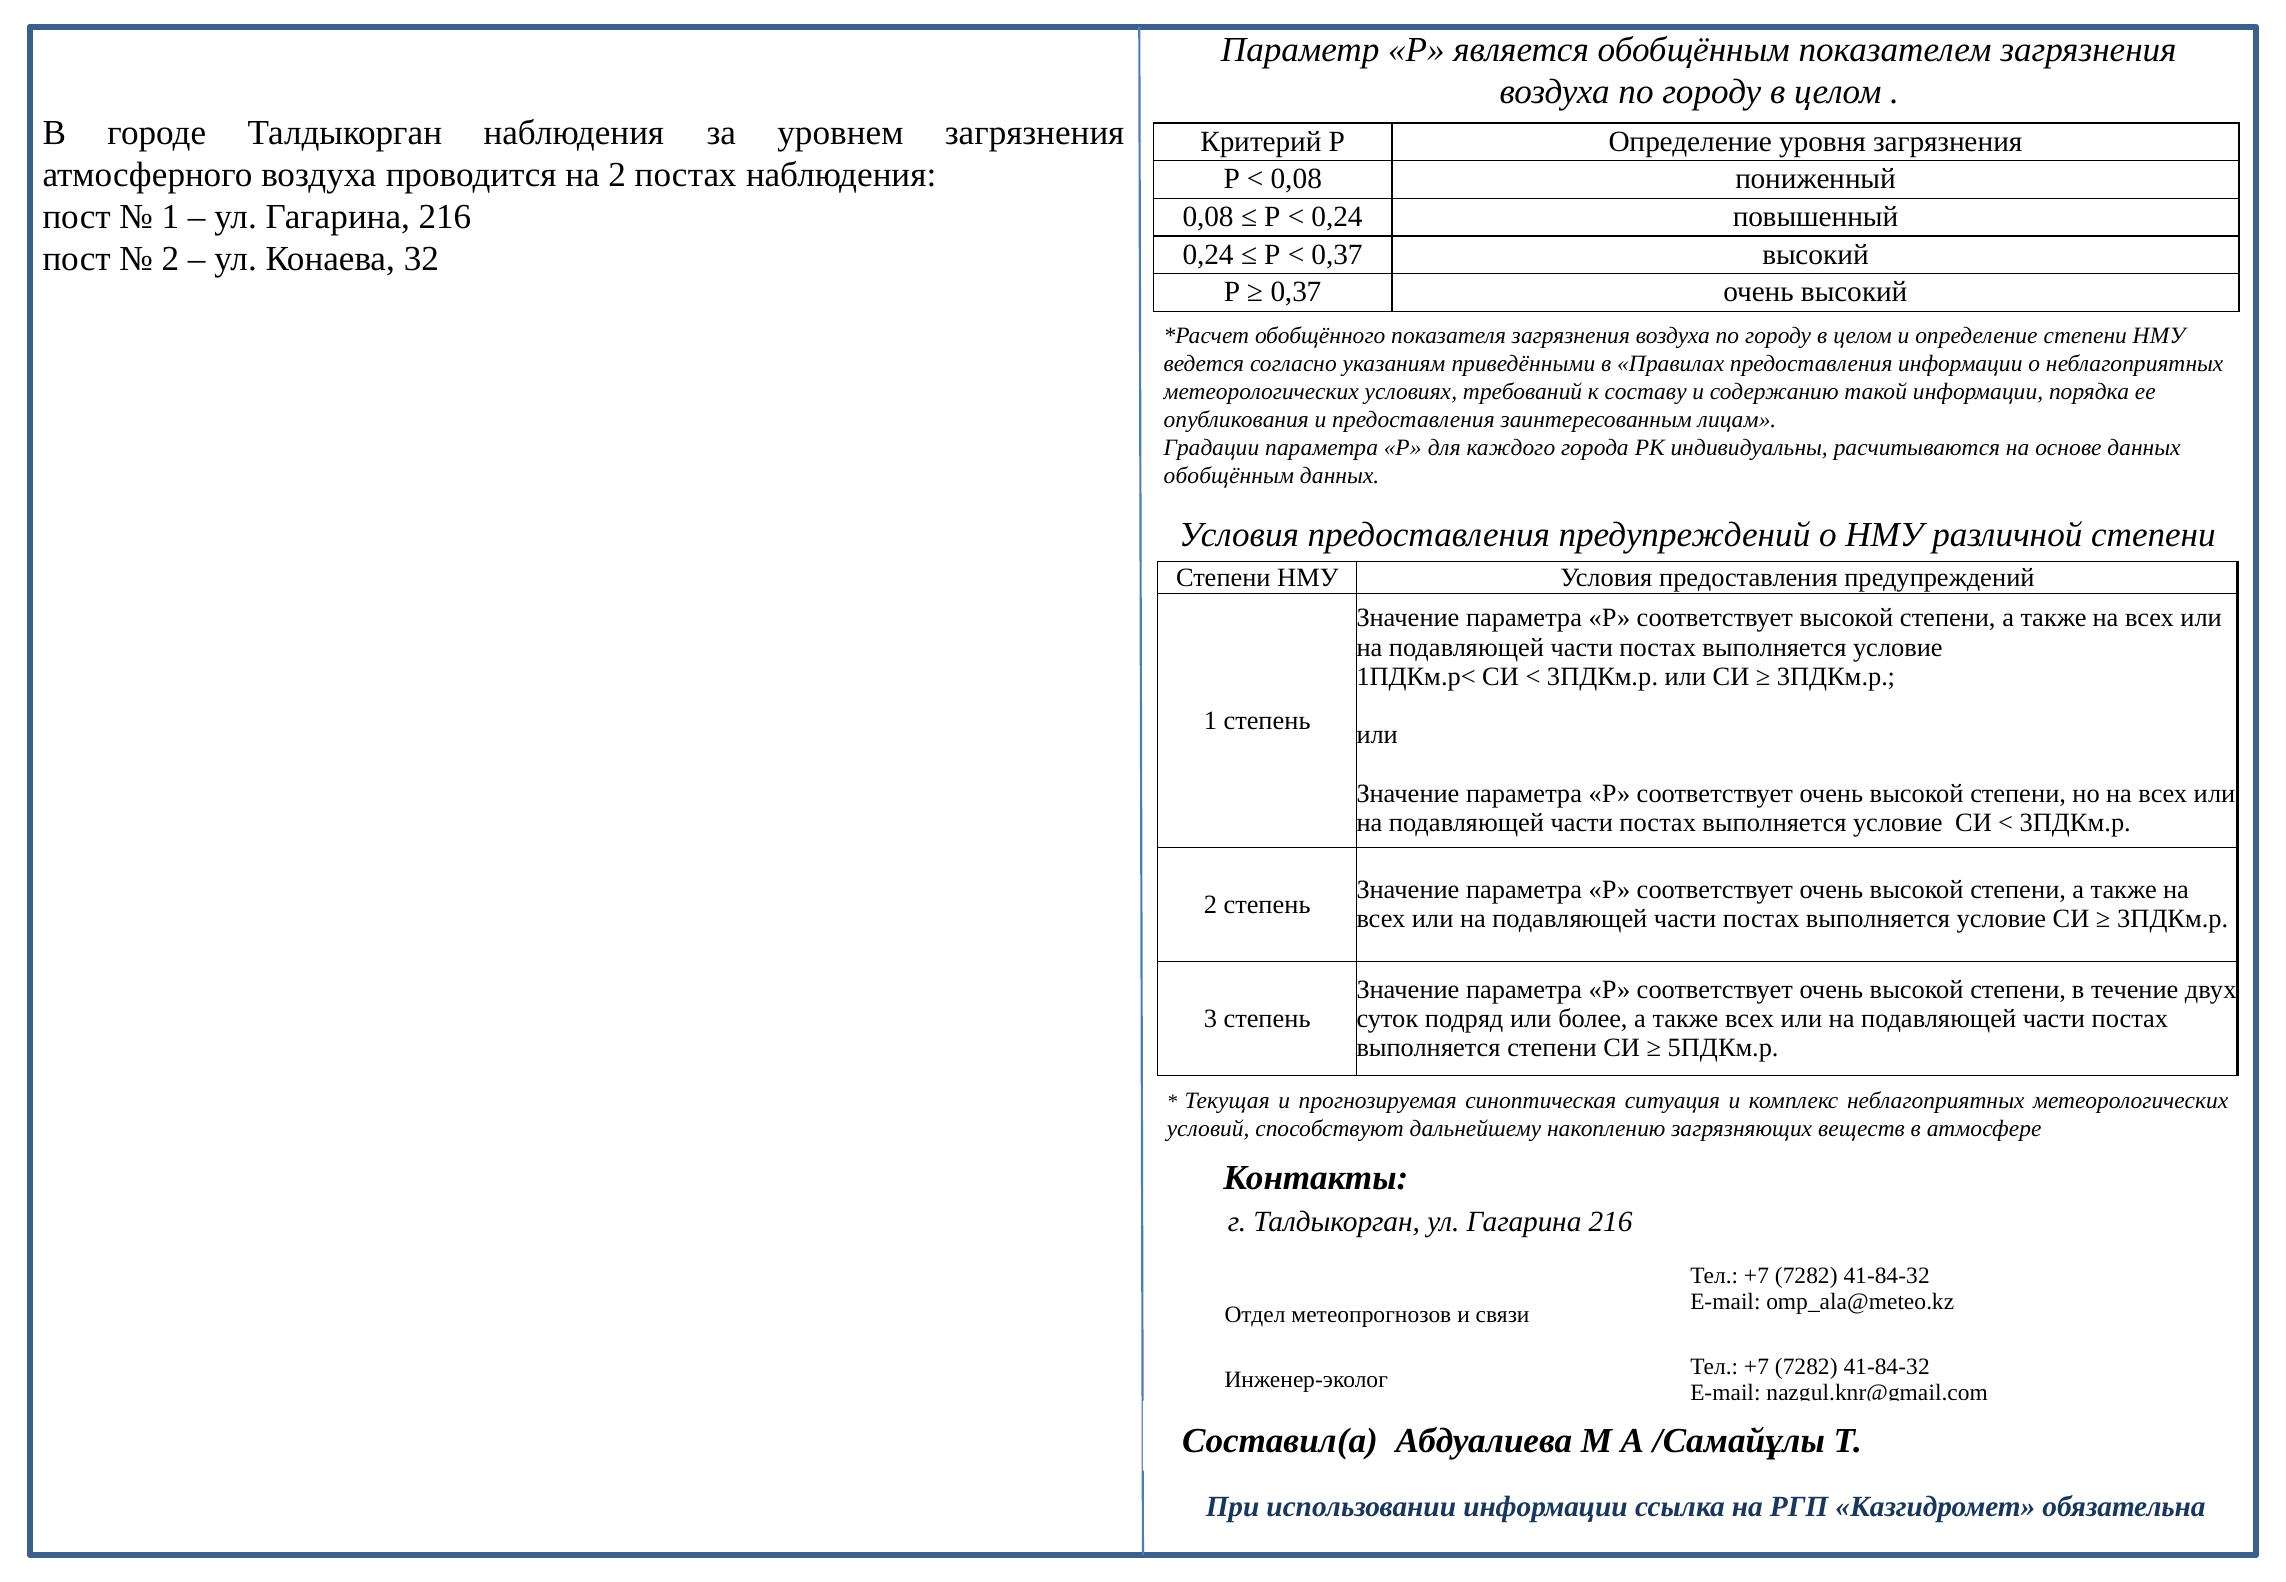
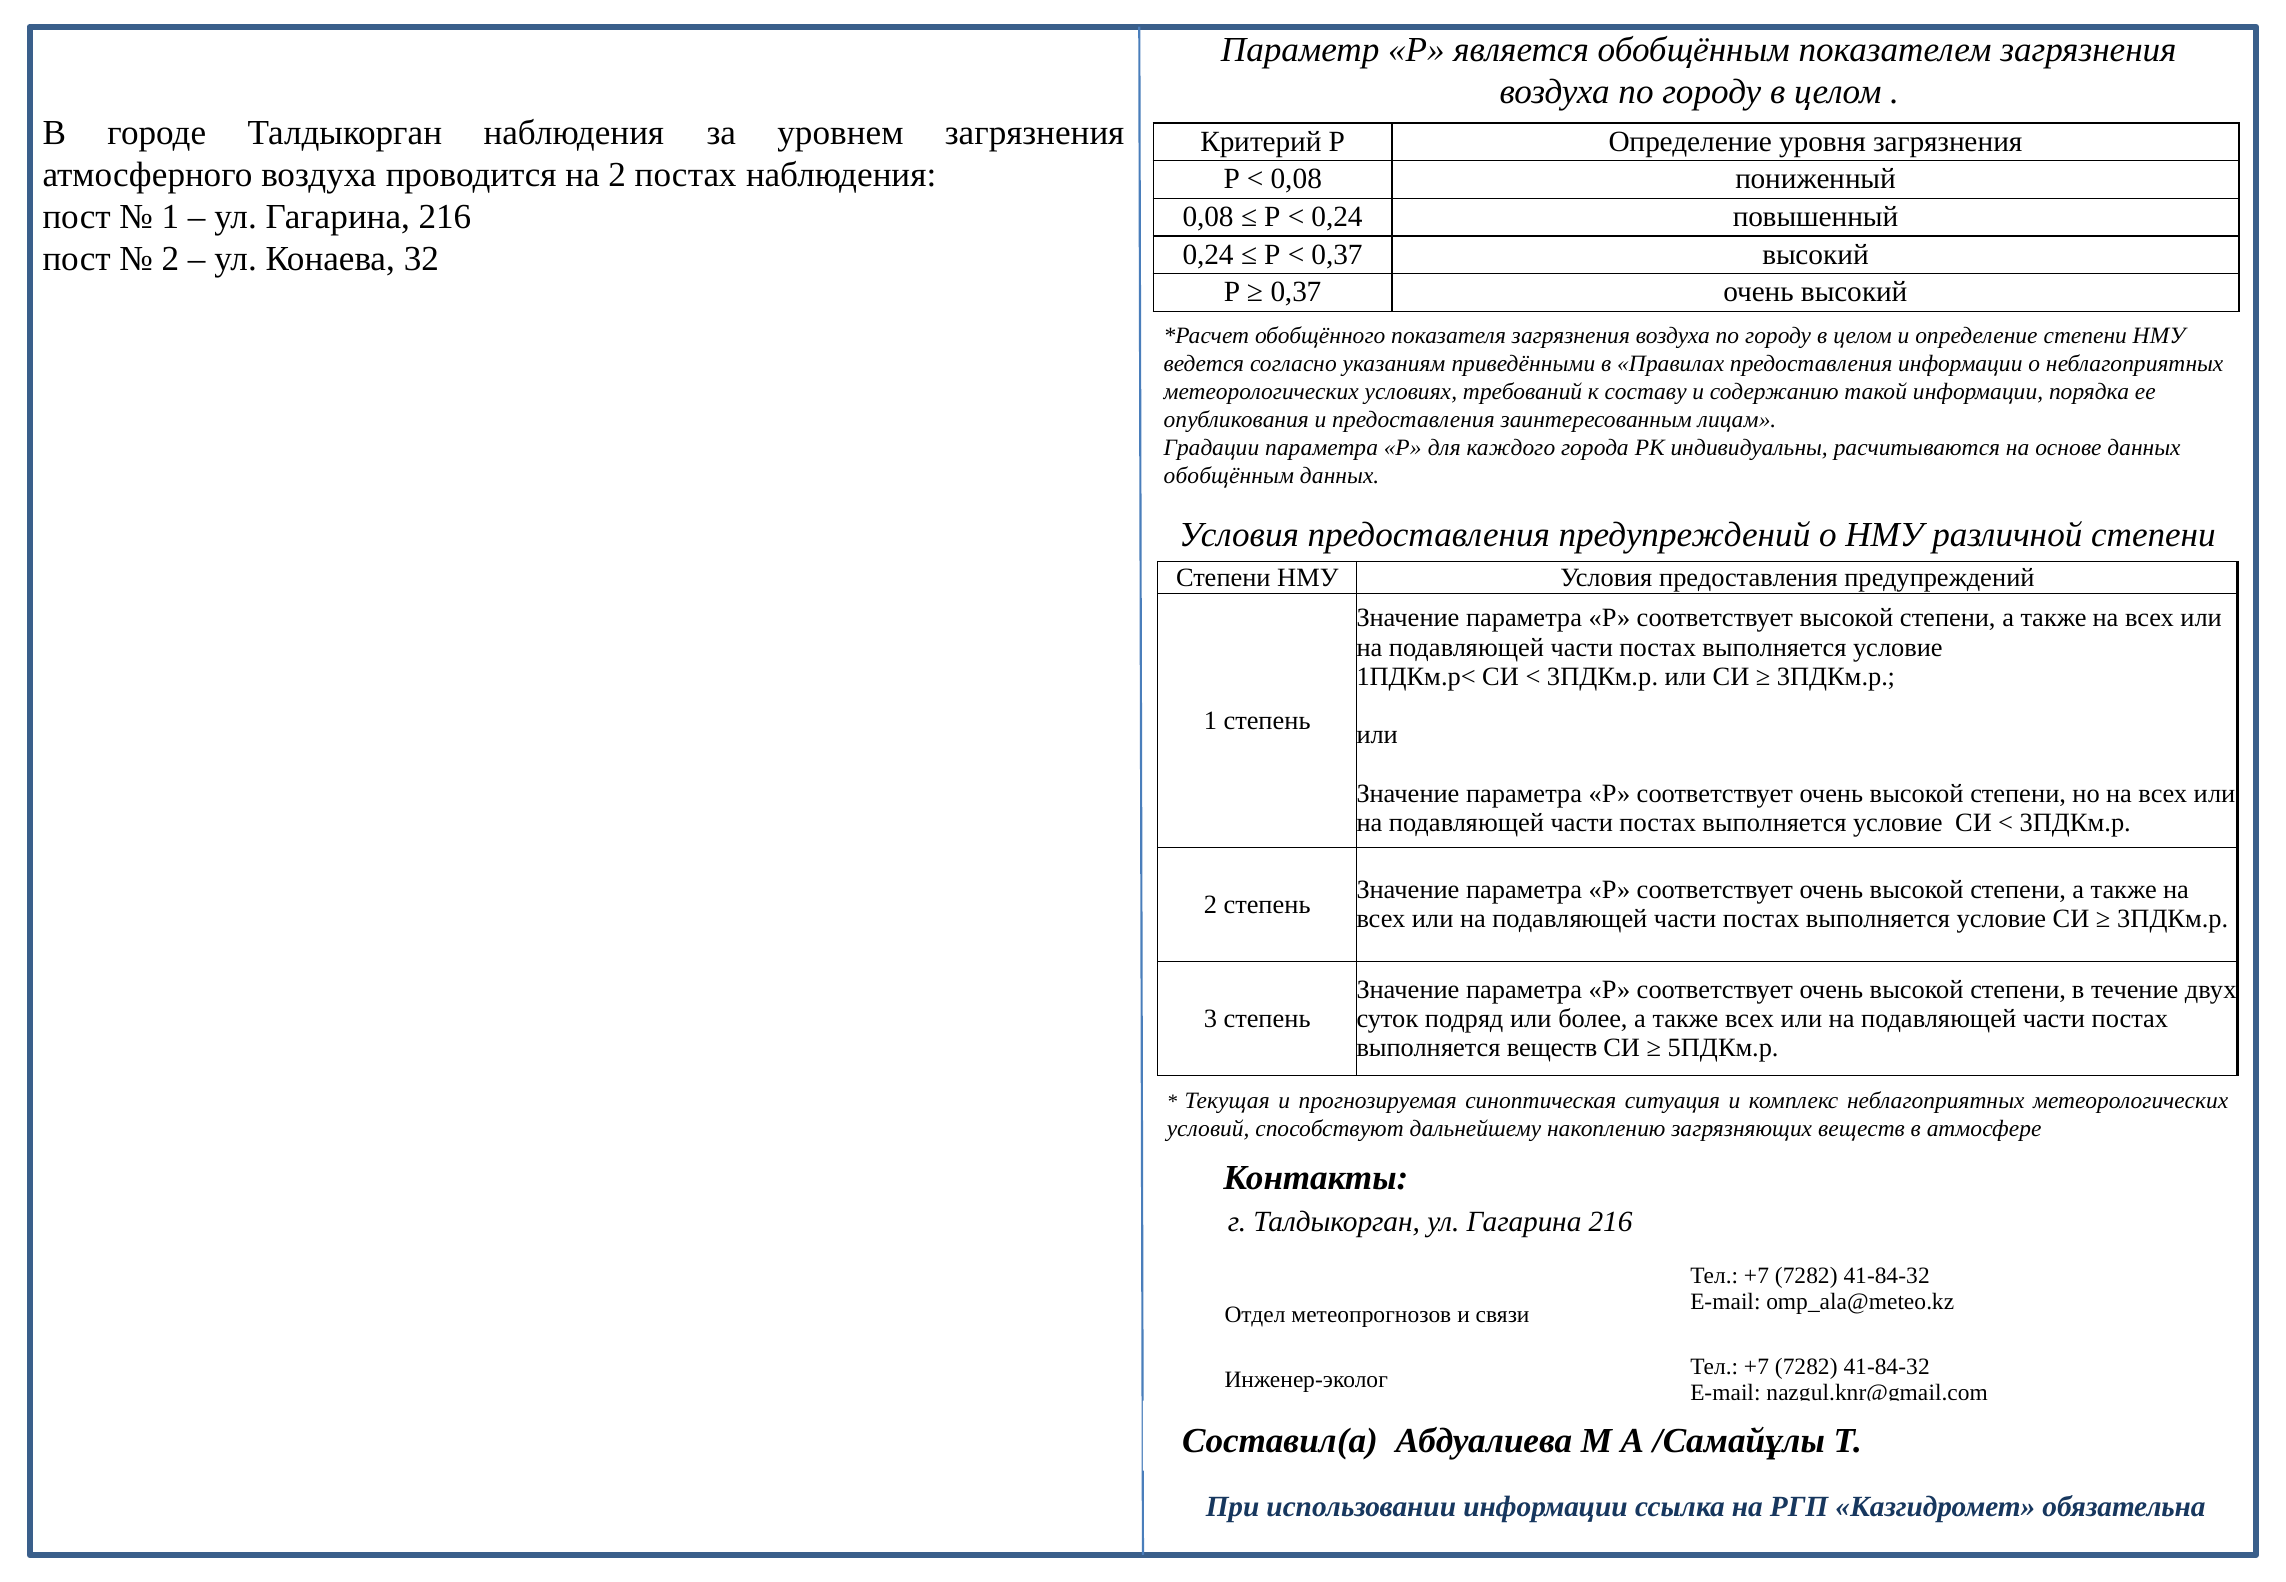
выполняется степени: степени -> веществ (1552, 1049)
